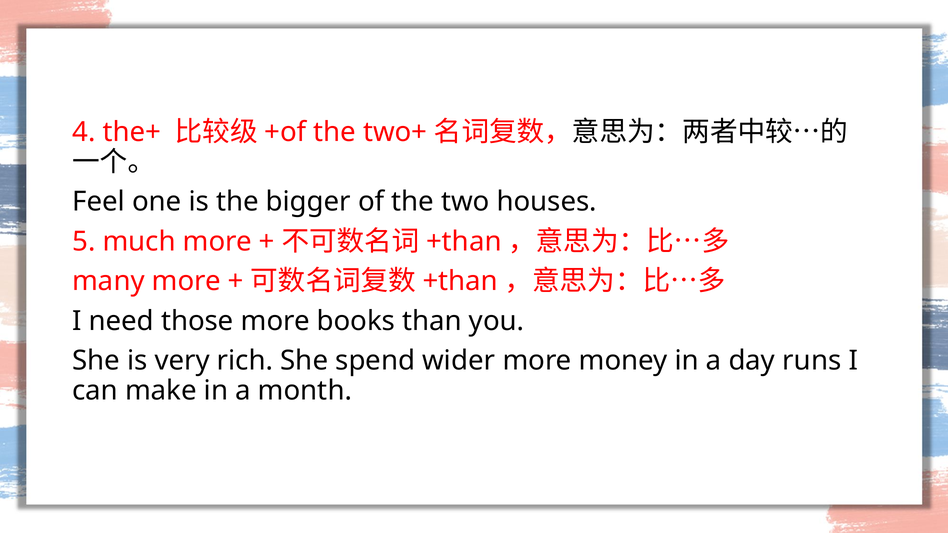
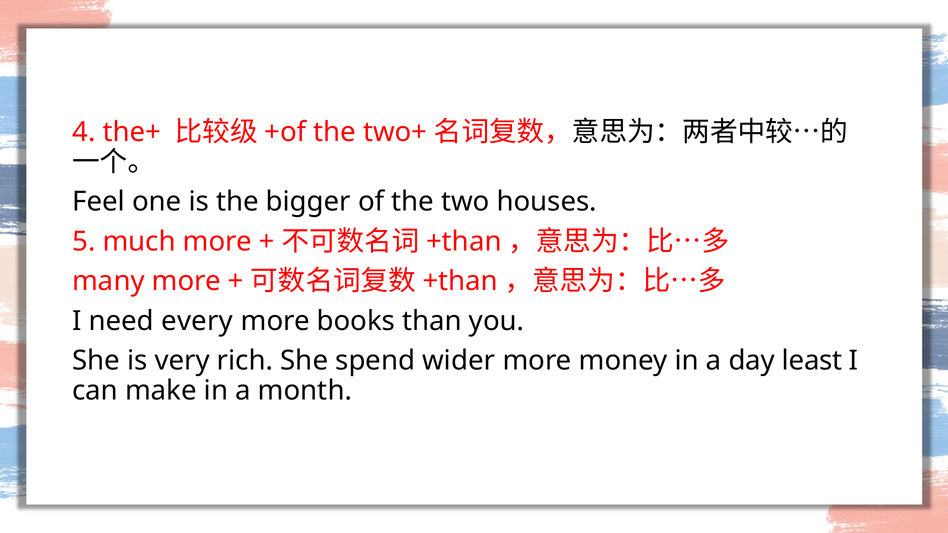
those: those -> every (197, 321)
runs: runs -> least (812, 361)
